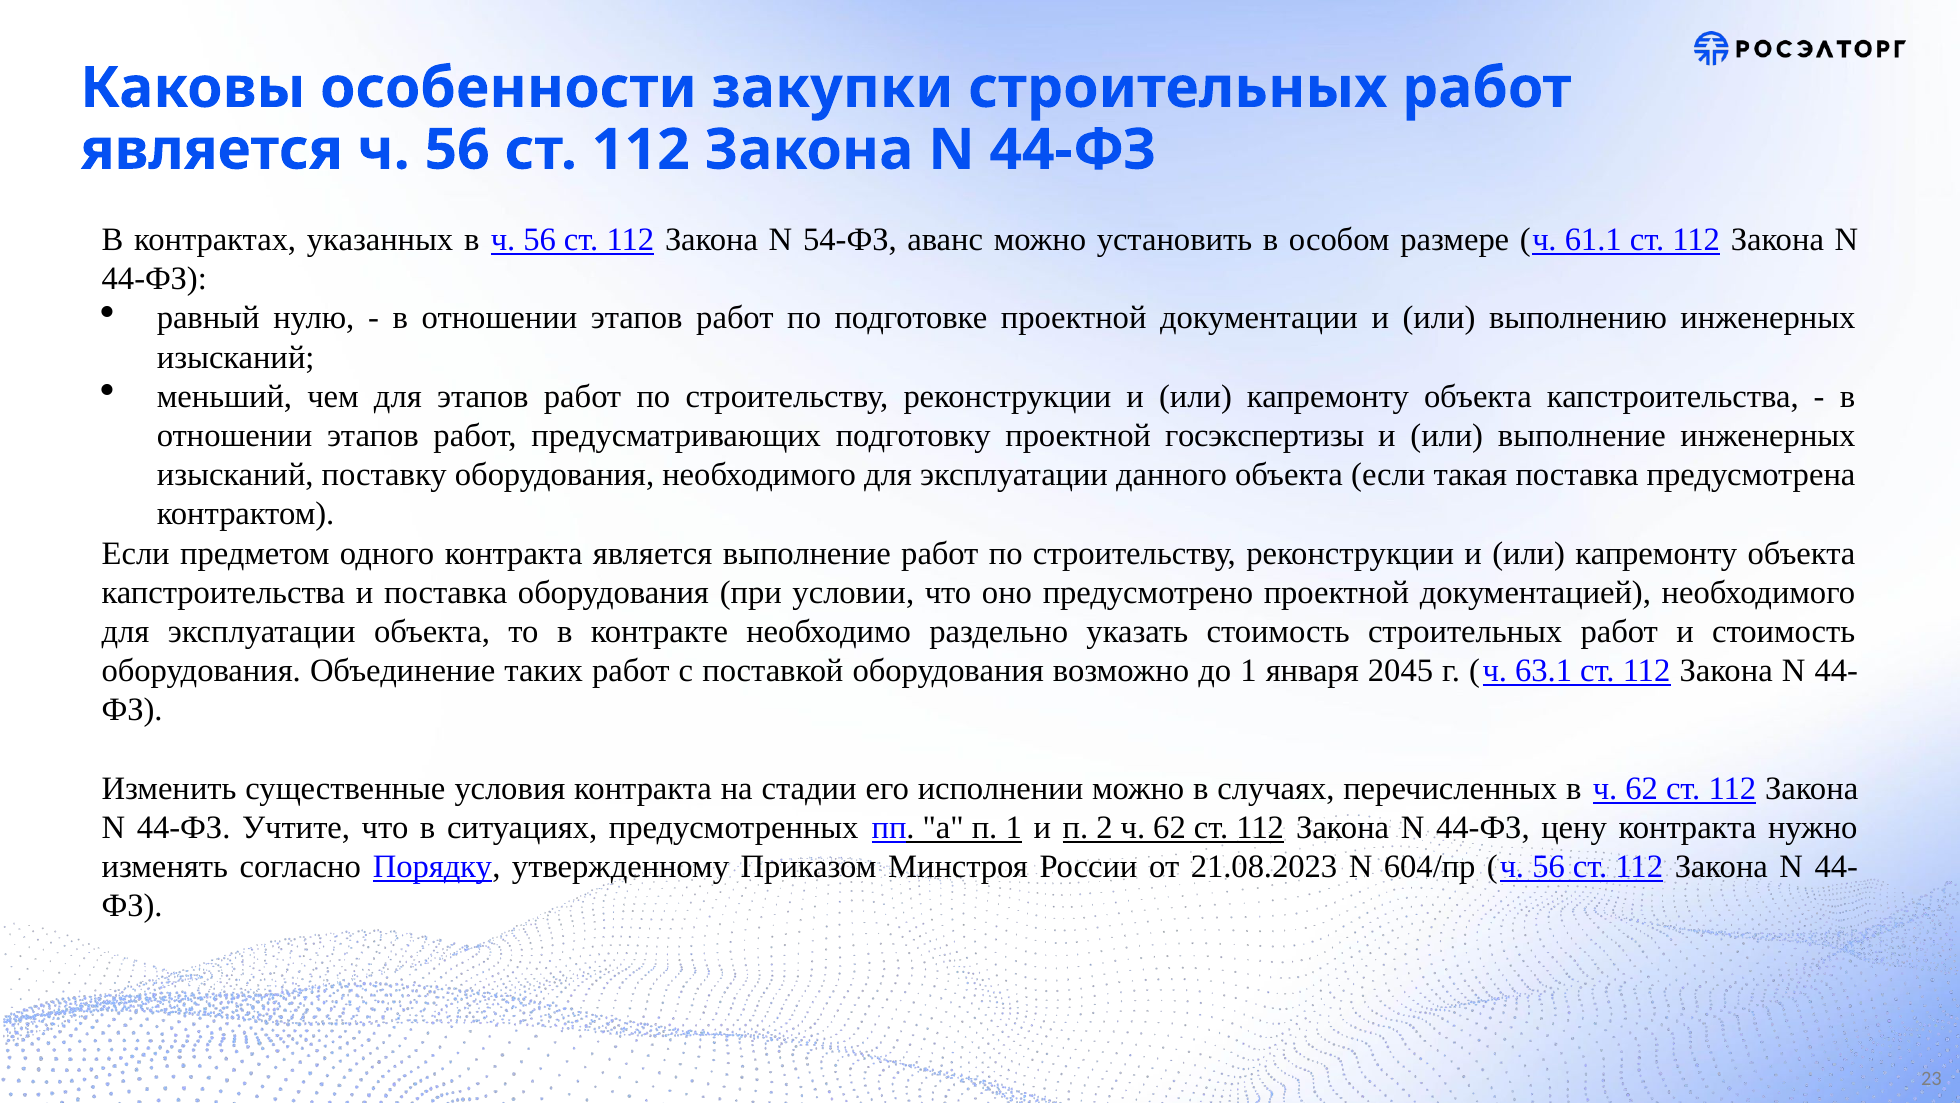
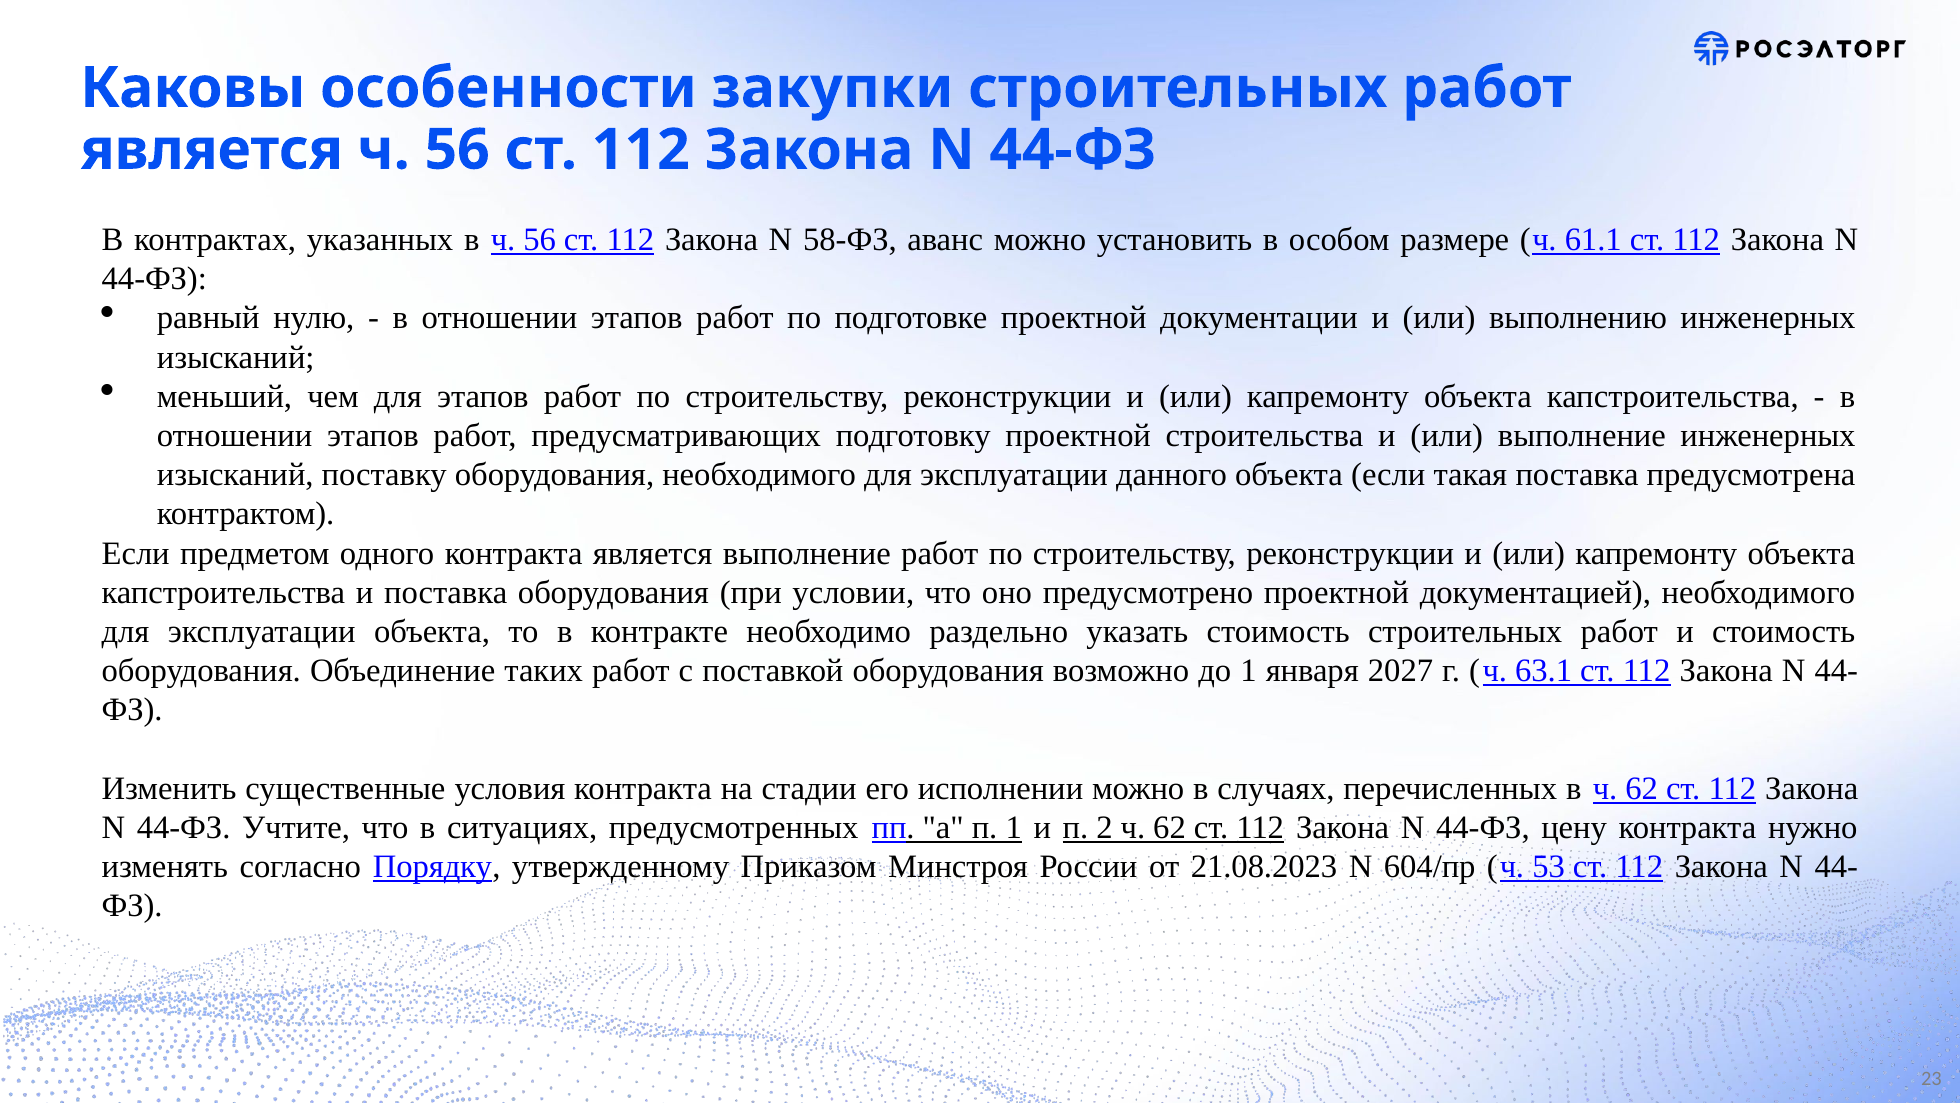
54-ФЗ: 54-ФЗ -> 58-ФЗ (850, 240)
госэкспертизы: госэкспертизы -> строительства (1265, 435)
2045: 2045 -> 2027 (1401, 671)
604/пр ч 56: 56 -> 53 (1549, 866)
